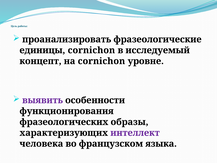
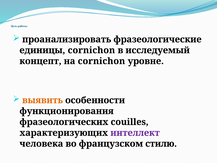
выявить colour: purple -> orange (43, 100)
образы: образы -> couilles (130, 122)
языка: языка -> стилю (161, 143)
